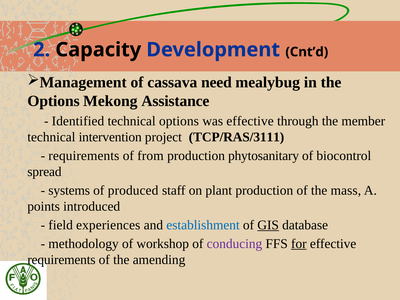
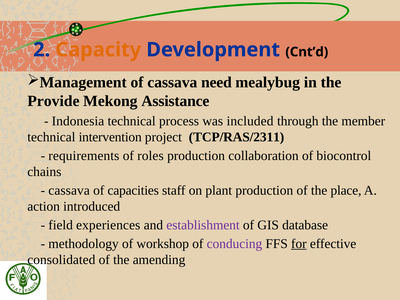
Capacity colour: black -> orange (98, 50)
Options: Options -> Provide (53, 101)
Identified: Identified -> Indonesia (78, 121)
technical options: options -> process (179, 121)
was effective: effective -> included (250, 121)
TCP/RAS/3111: TCP/RAS/3111 -> TCP/RAS/2311 (237, 137)
from: from -> roles (150, 156)
phytosanitary: phytosanitary -> collaboration (263, 156)
spread: spread -> chains (44, 172)
systems: systems -> cassava (69, 190)
produced: produced -> capacities (133, 190)
mass: mass -> place (346, 190)
points: points -> action (44, 206)
establishment colour: blue -> purple (203, 225)
GIS underline: present -> none (268, 225)
requirements: requirements -> consolidated (61, 260)
